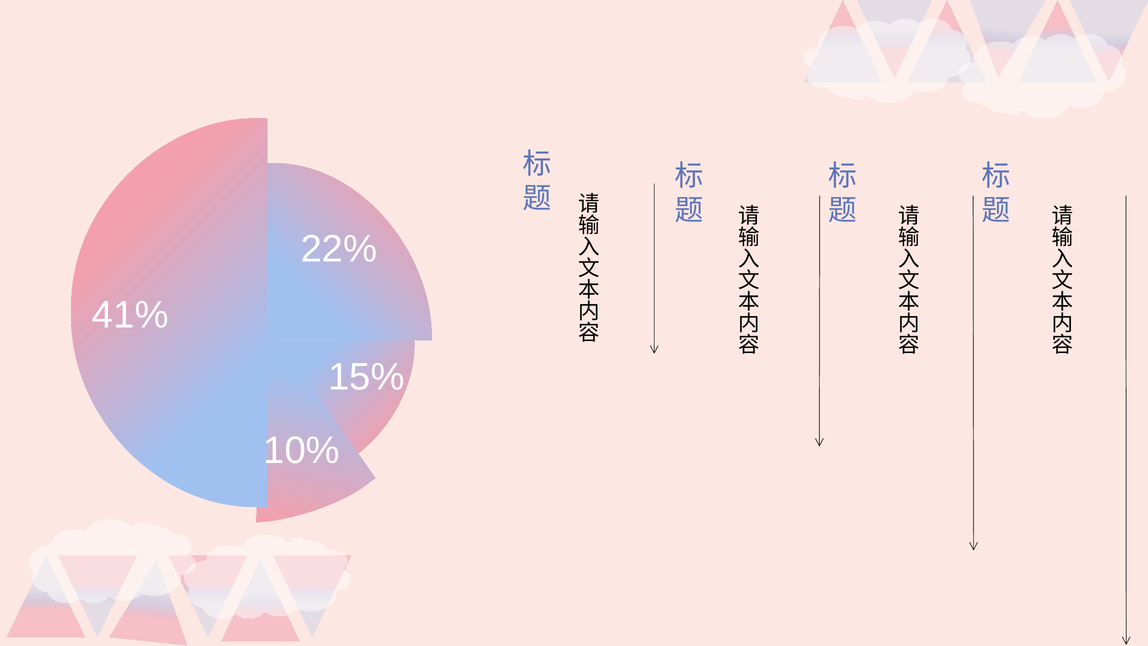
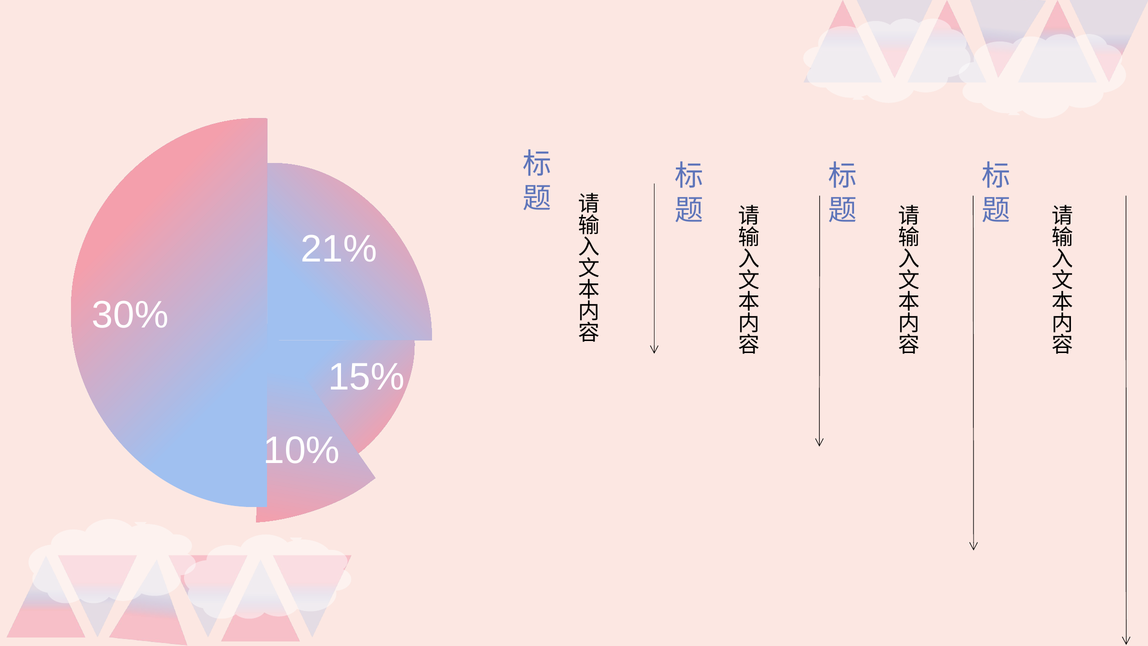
22%: 22% -> 21% (339, 249)
41%: 41% -> 30% (130, 315)
